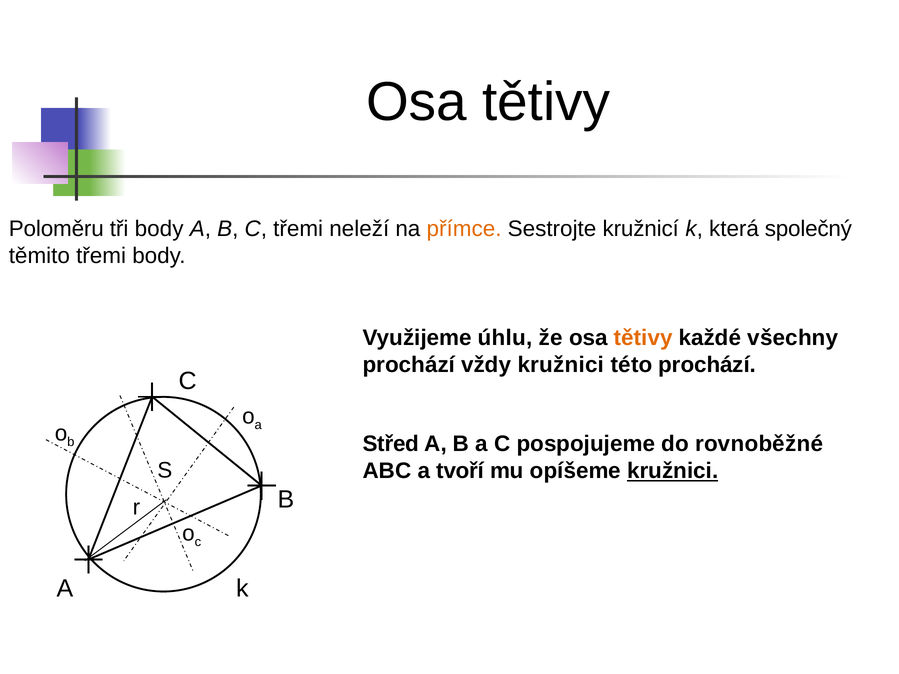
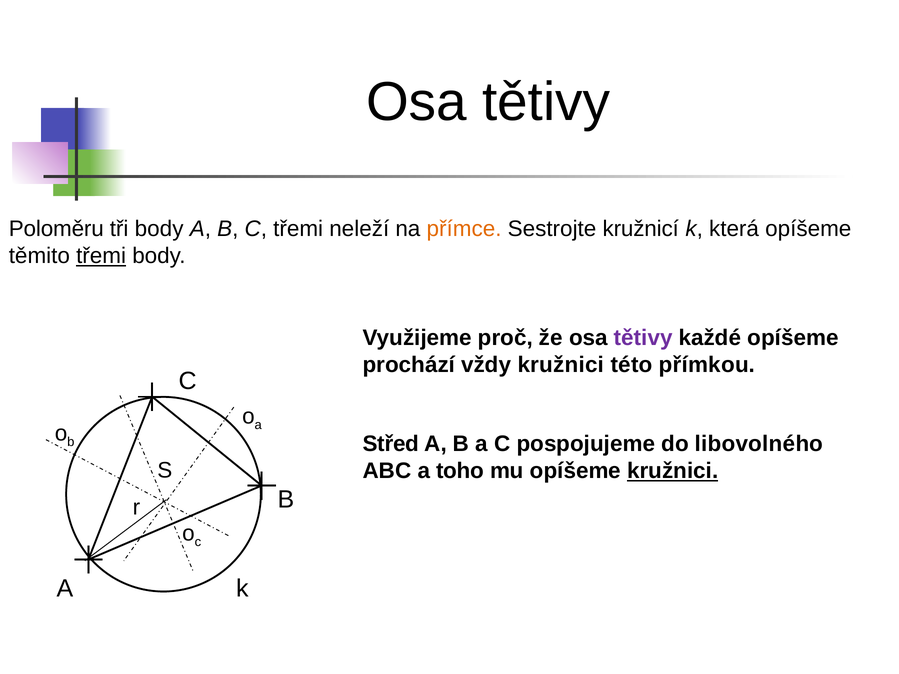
která společný: společný -> opíšeme (808, 229)
třemi underline: none -> present (101, 256)
úhlu: úhlu -> proč (505, 338)
tětivy colour: orange -> purple (643, 338)
každé všechny: všechny -> opíšeme (793, 338)
této prochází: prochází -> přímkou (707, 365)
rovnoběžné: rovnoběžné -> libovolného (759, 444)
tvoří: tvoří -> toho (460, 471)
